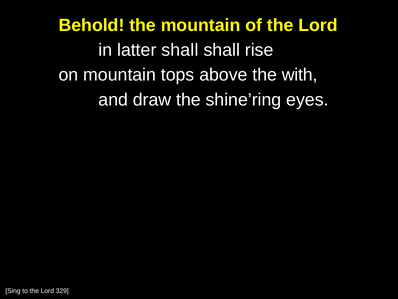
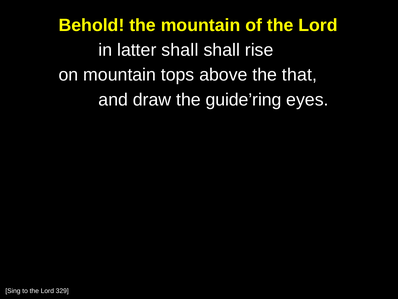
with: with -> that (300, 75)
shine’ring: shine’ring -> guide’ring (244, 99)
